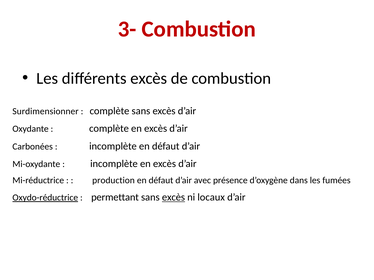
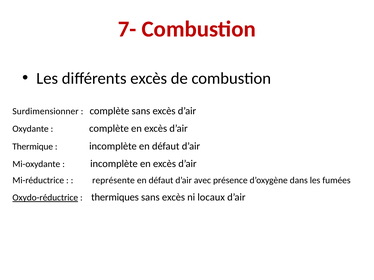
3-: 3- -> 7- (127, 29)
Carbonées: Carbonées -> Thermique (33, 147)
production: production -> représente (113, 181)
permettant: permettant -> thermiques (115, 198)
excès underline: present -> none (173, 198)
